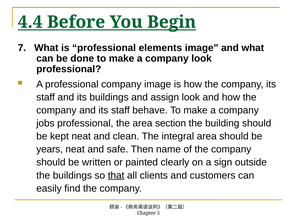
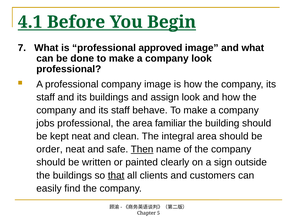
4.4: 4.4 -> 4.1 (30, 22)
elements: elements -> approved (160, 48)
section: section -> familiar (171, 124)
years: years -> order (50, 150)
Then underline: none -> present (142, 150)
